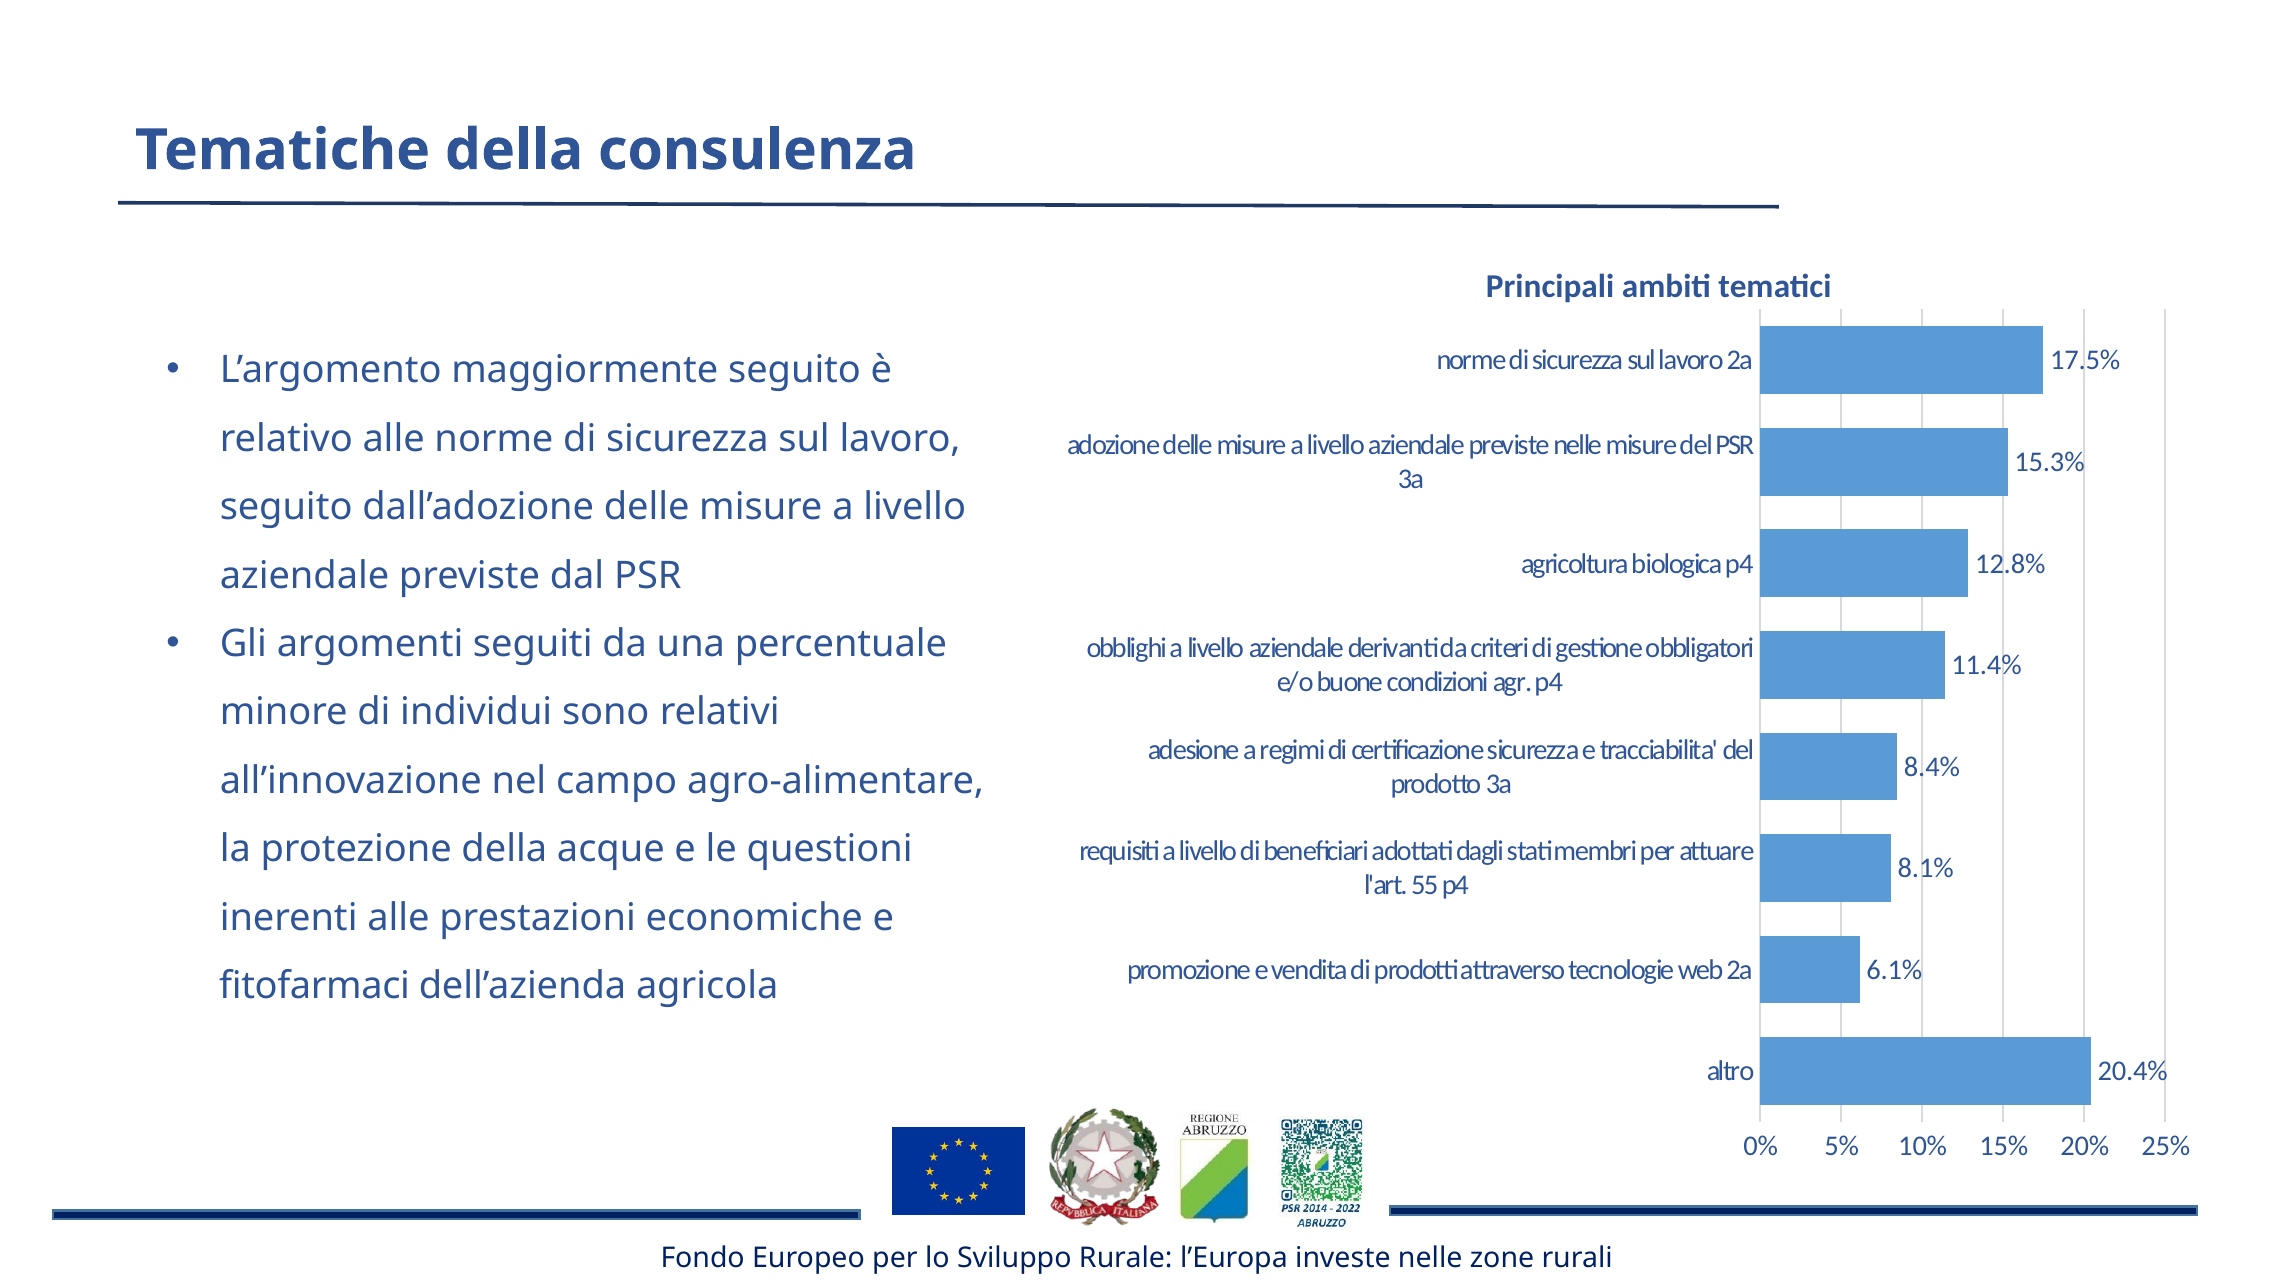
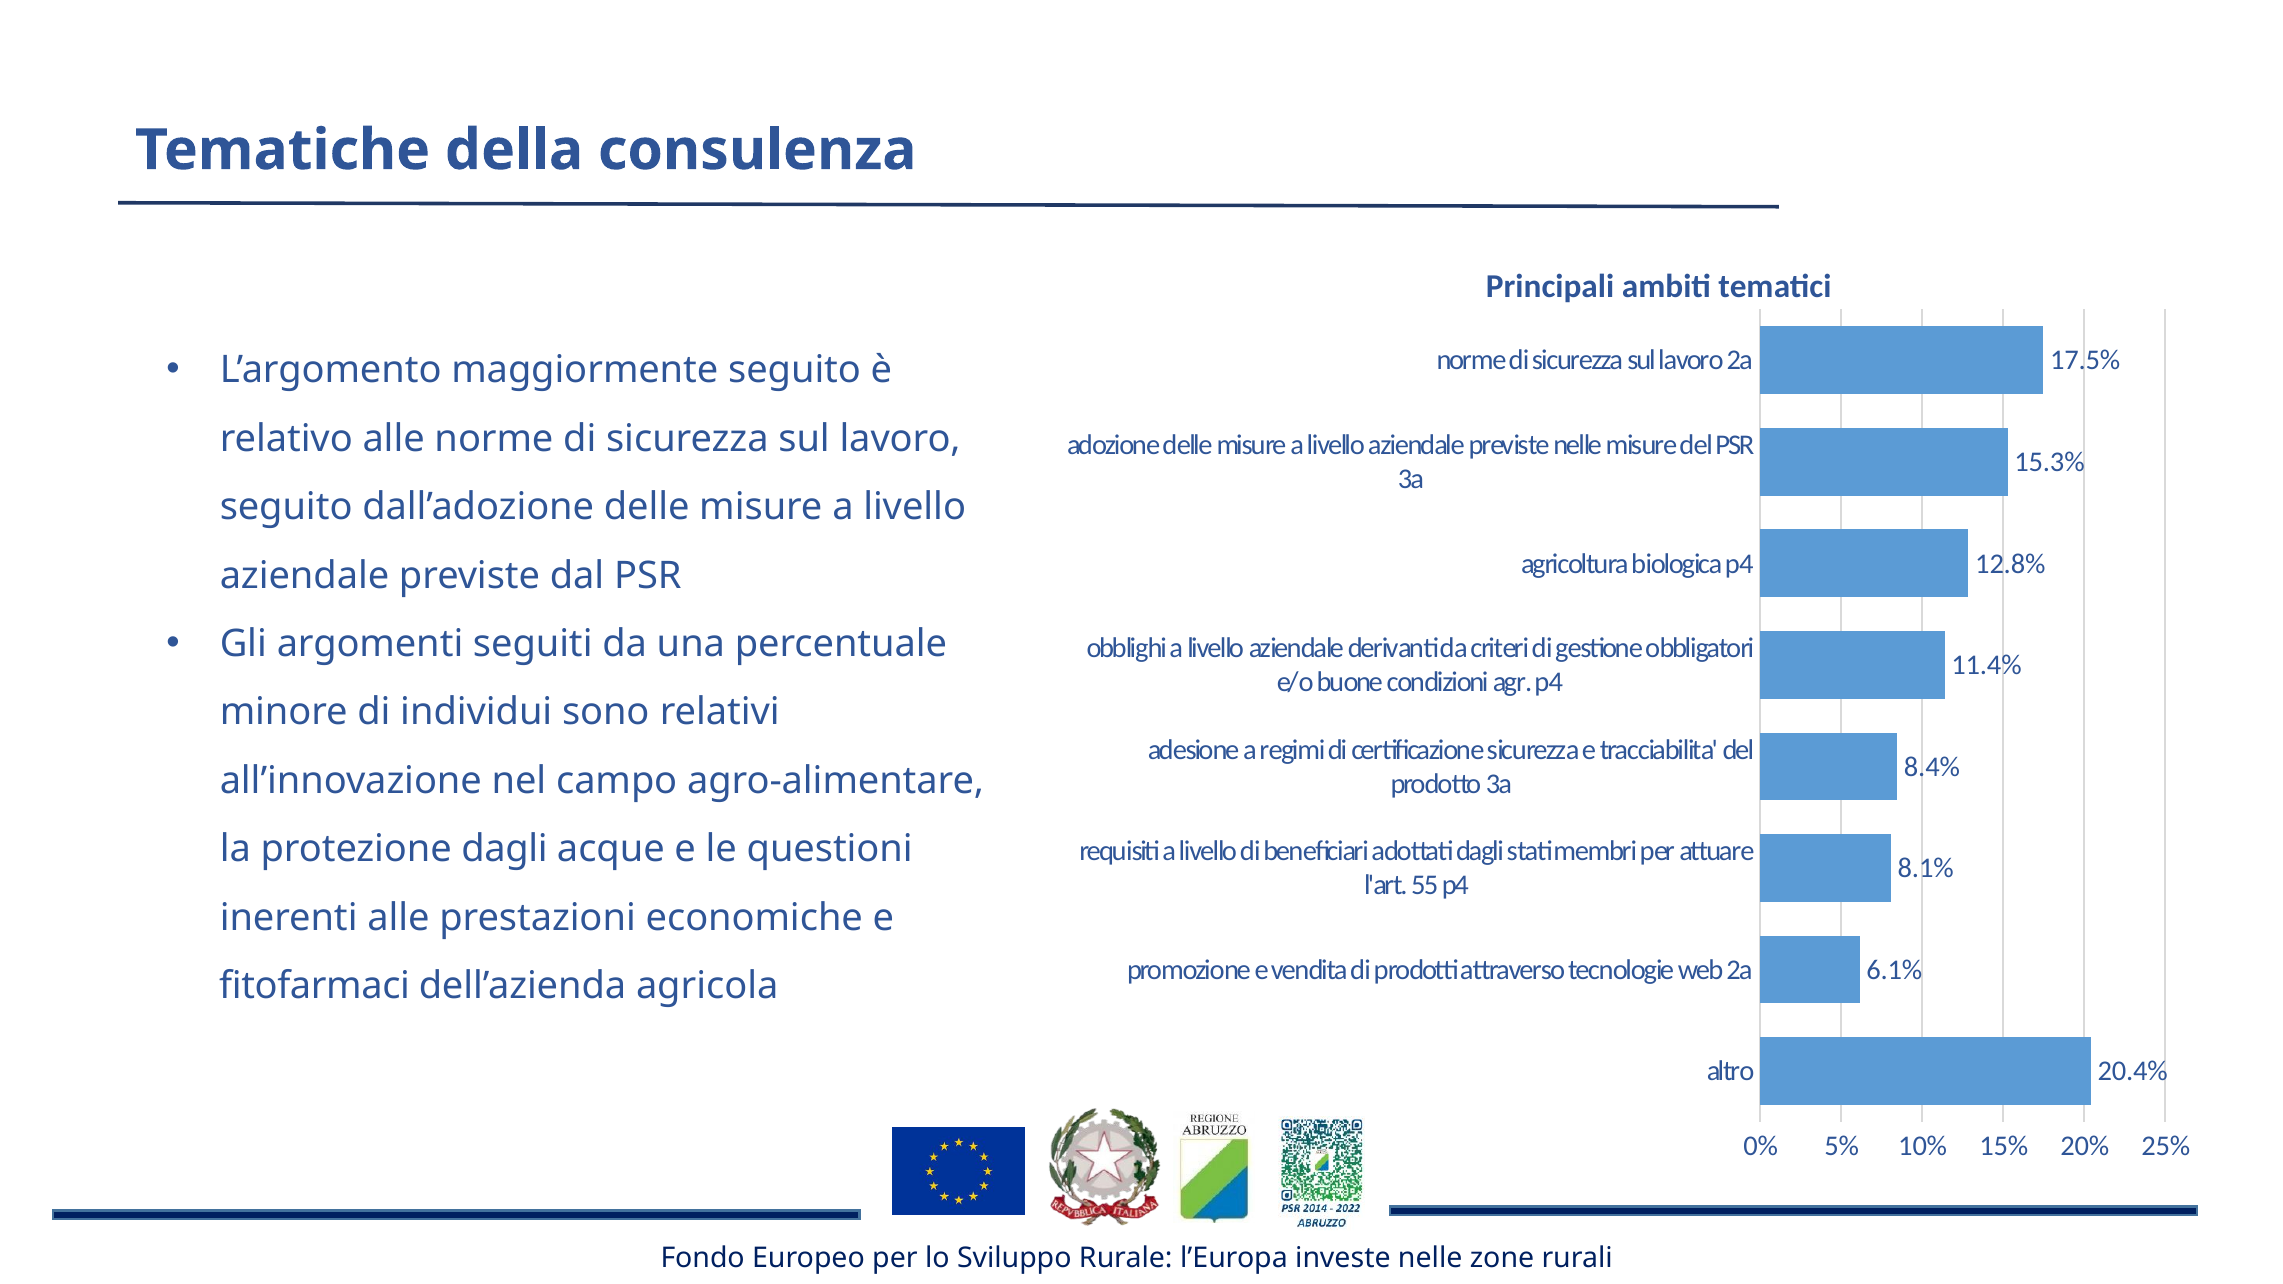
protezione della: della -> dagli (505, 849)
